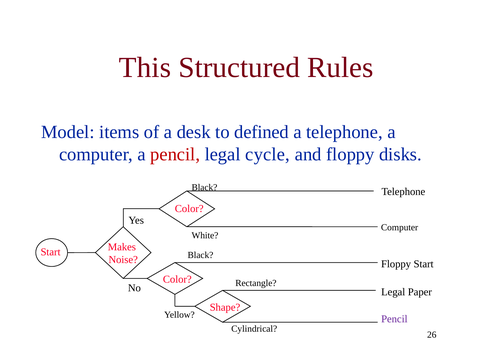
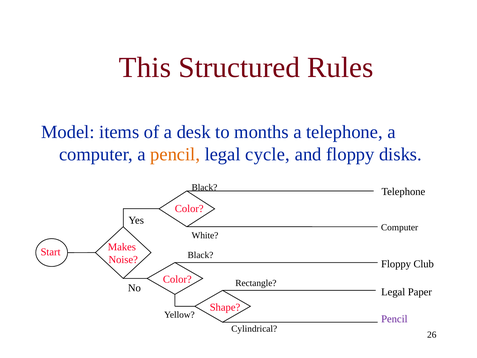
defined: defined -> months (262, 132)
pencil colour: red -> orange (175, 154)
Floppy Start: Start -> Club (424, 264)
